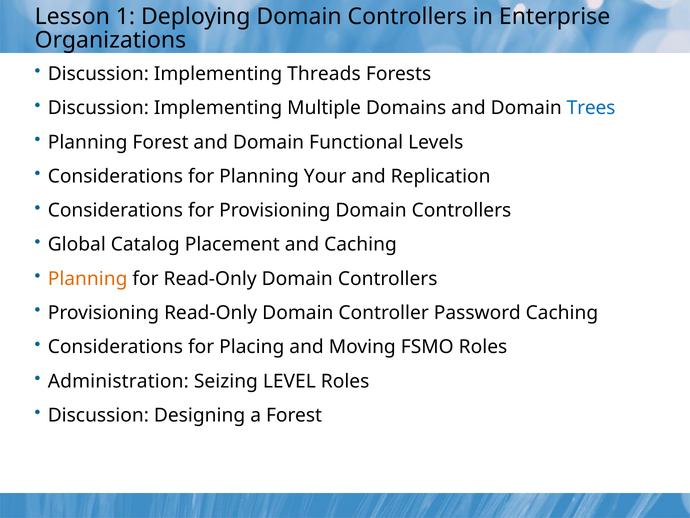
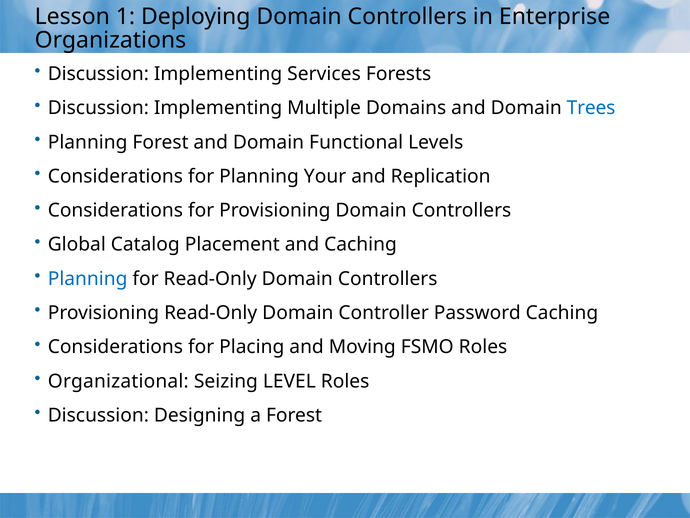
Threads: Threads -> Services (324, 74)
Planning colour: orange -> blue (88, 279)
Administration: Administration -> Organizational (118, 381)
